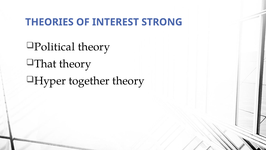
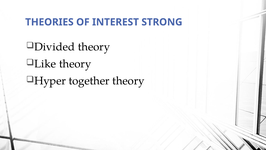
Political: Political -> Divided (55, 47)
That: That -> Like (45, 64)
